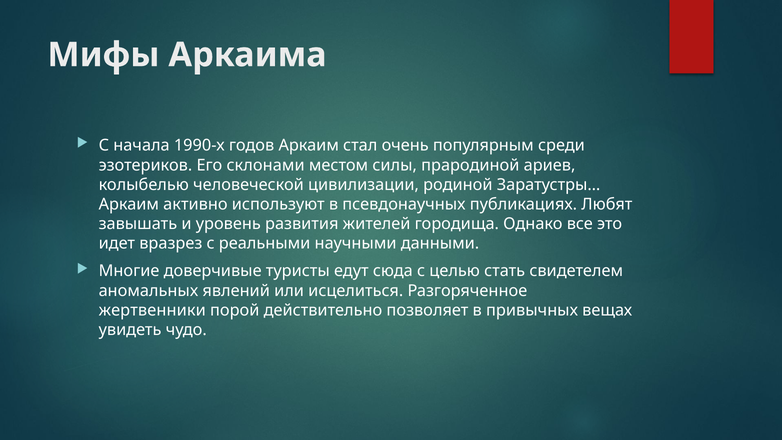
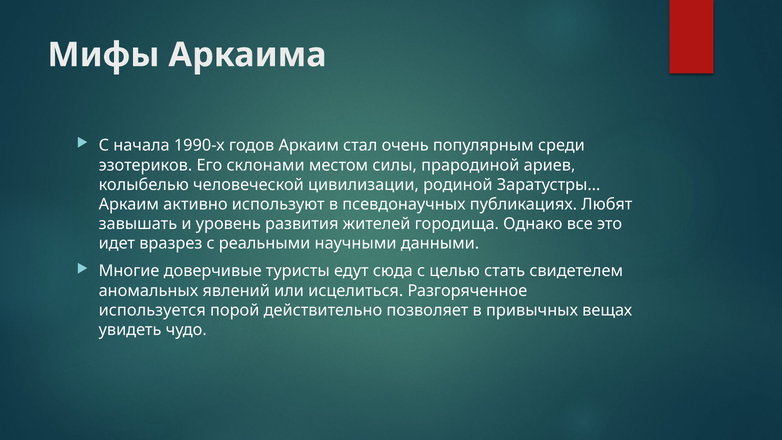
жертвенники: жертвенники -> используется (152, 310)
